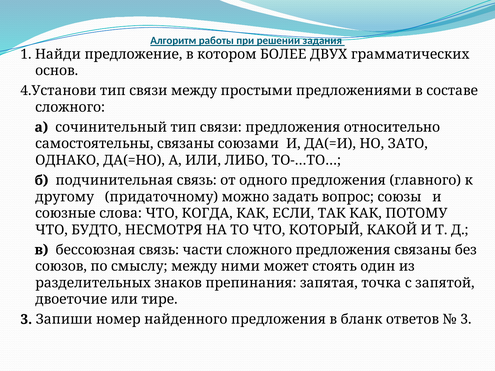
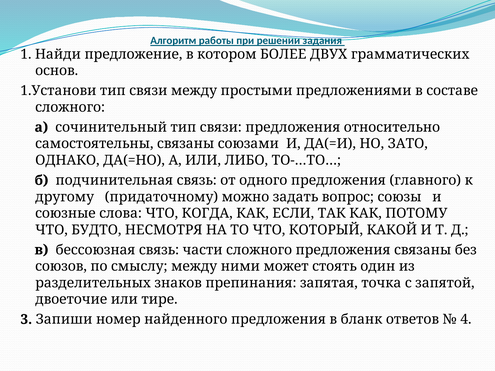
4.Установи: 4.Установи -> 1.Установи (58, 91)
3: 3 -> 4 (466, 320)
